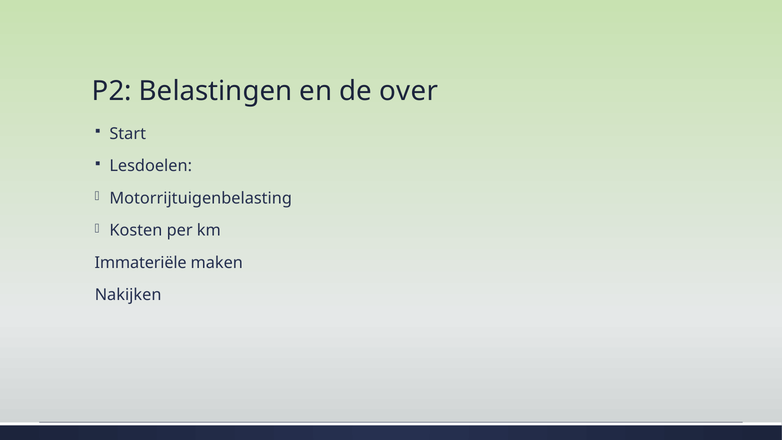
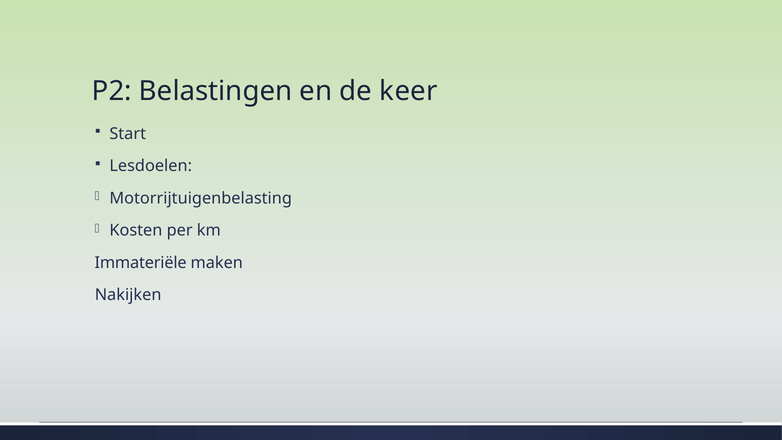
over: over -> keer (409, 91)
